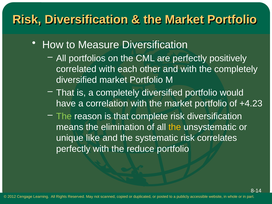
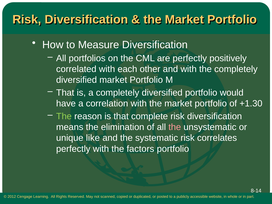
+4.23: +4.23 -> +1.30 (251, 104)
the colour: yellow -> pink (175, 127)
reduce: reduce -> factors (140, 149)
